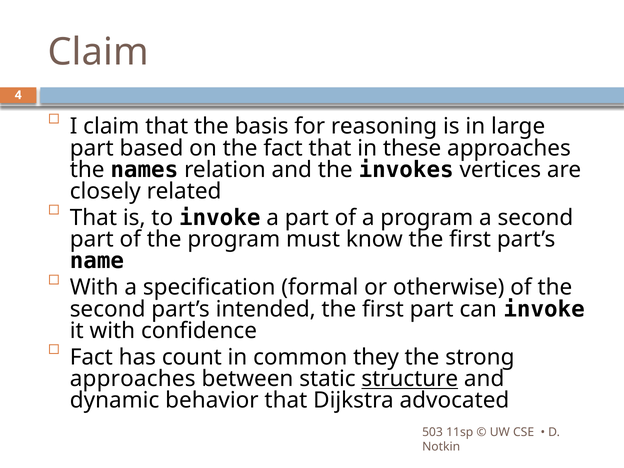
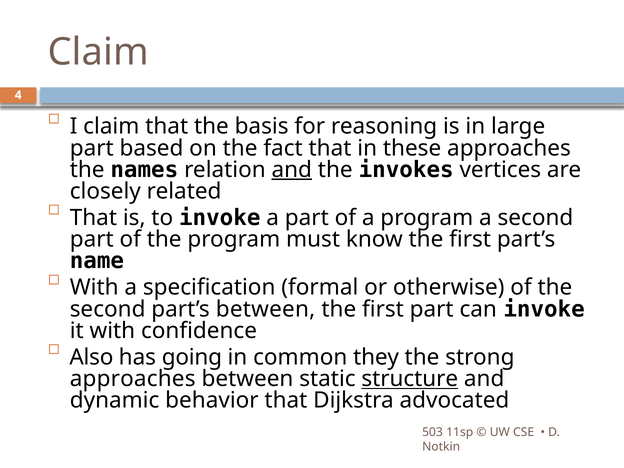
and underline: none -> present (292, 170)
part’s intended: intended -> between (266, 309)
Fact: Fact -> Also (91, 357)
count: count -> going (192, 357)
